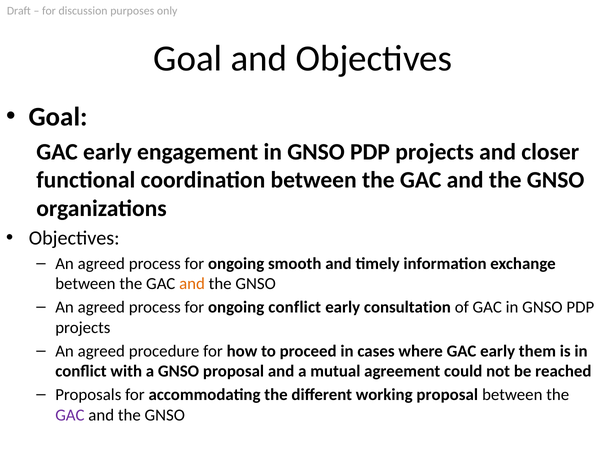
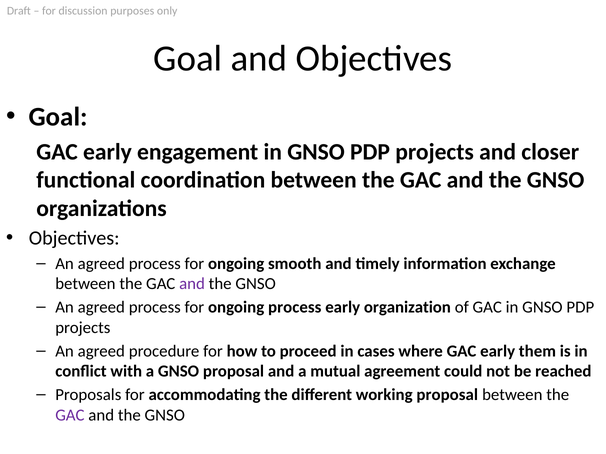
and colour: orange -> purple (192, 284)
ongoing conflict: conflict -> process (295, 308)
consultation: consultation -> organization (407, 308)
